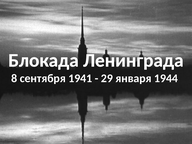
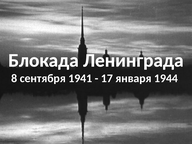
29: 29 -> 17 (107, 78)
